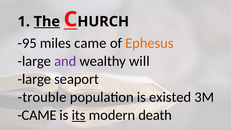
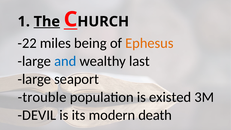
-95: -95 -> -22 (27, 43)
miles came: came -> being (90, 43)
and colour: purple -> blue (65, 61)
will: will -> last (139, 61)
CAME: CAME -> DEVIL (37, 115)
its underline: present -> none (79, 115)
